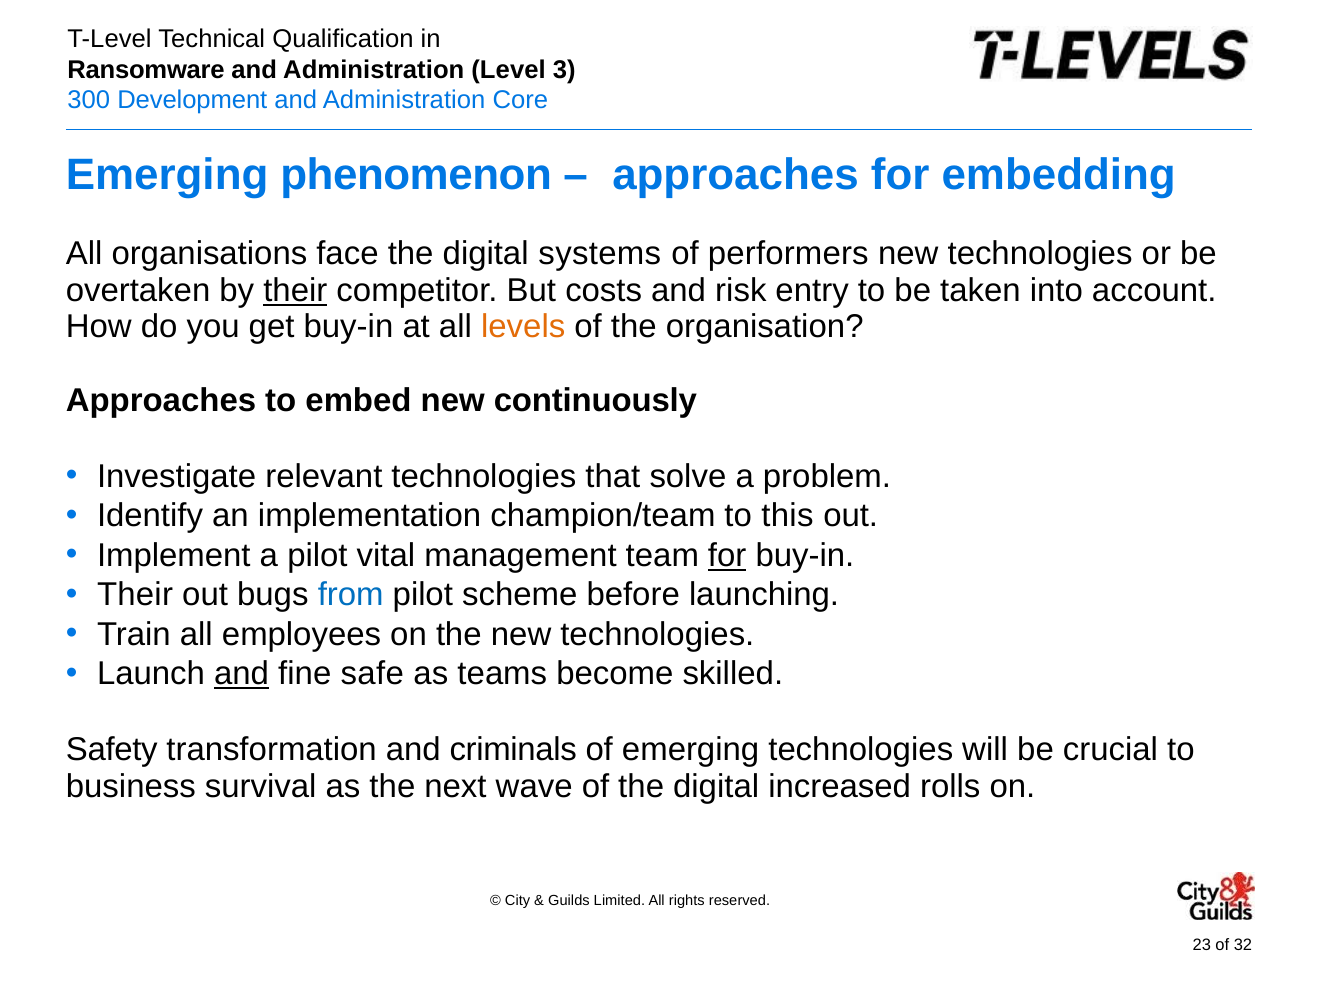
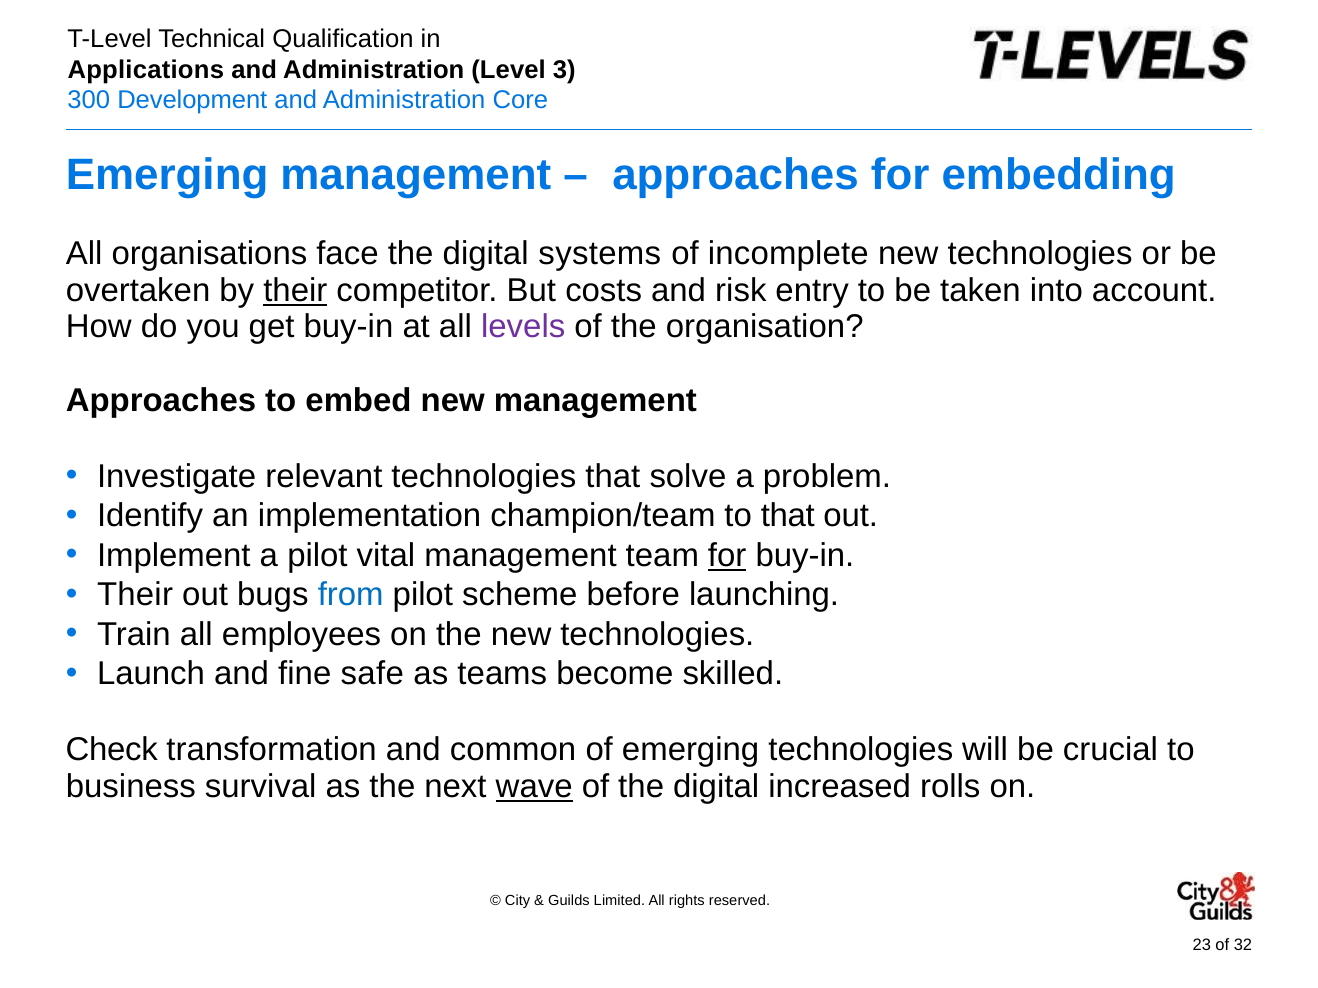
Ransomware: Ransomware -> Applications (146, 70)
Emerging phenomenon: phenomenon -> management (416, 175)
performers: performers -> incomplete (788, 254)
levels colour: orange -> purple (523, 327)
new continuously: continuously -> management (595, 400)
to this: this -> that (788, 516)
and underline: present -> none (241, 674)
Safety: Safety -> Check (112, 751)
criminals: criminals -> common (513, 751)
wave underline: none -> present (534, 787)
